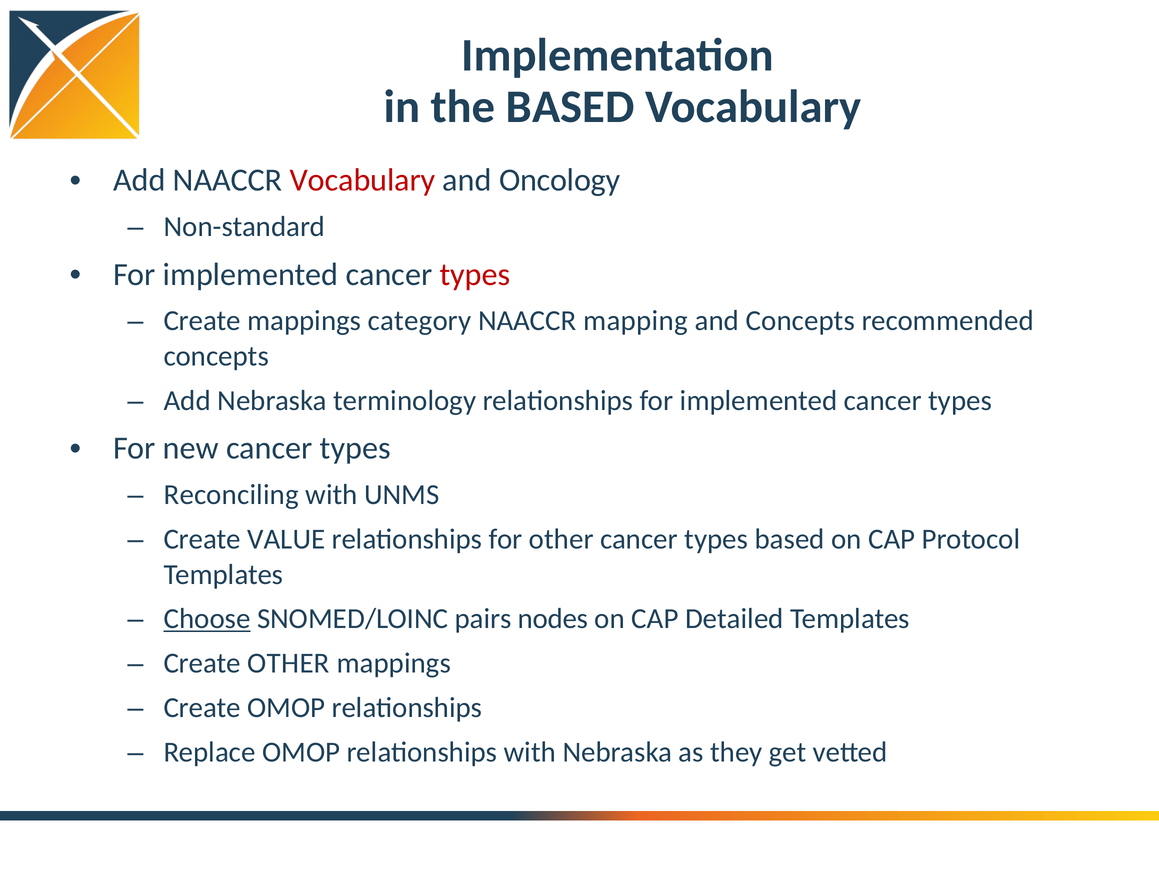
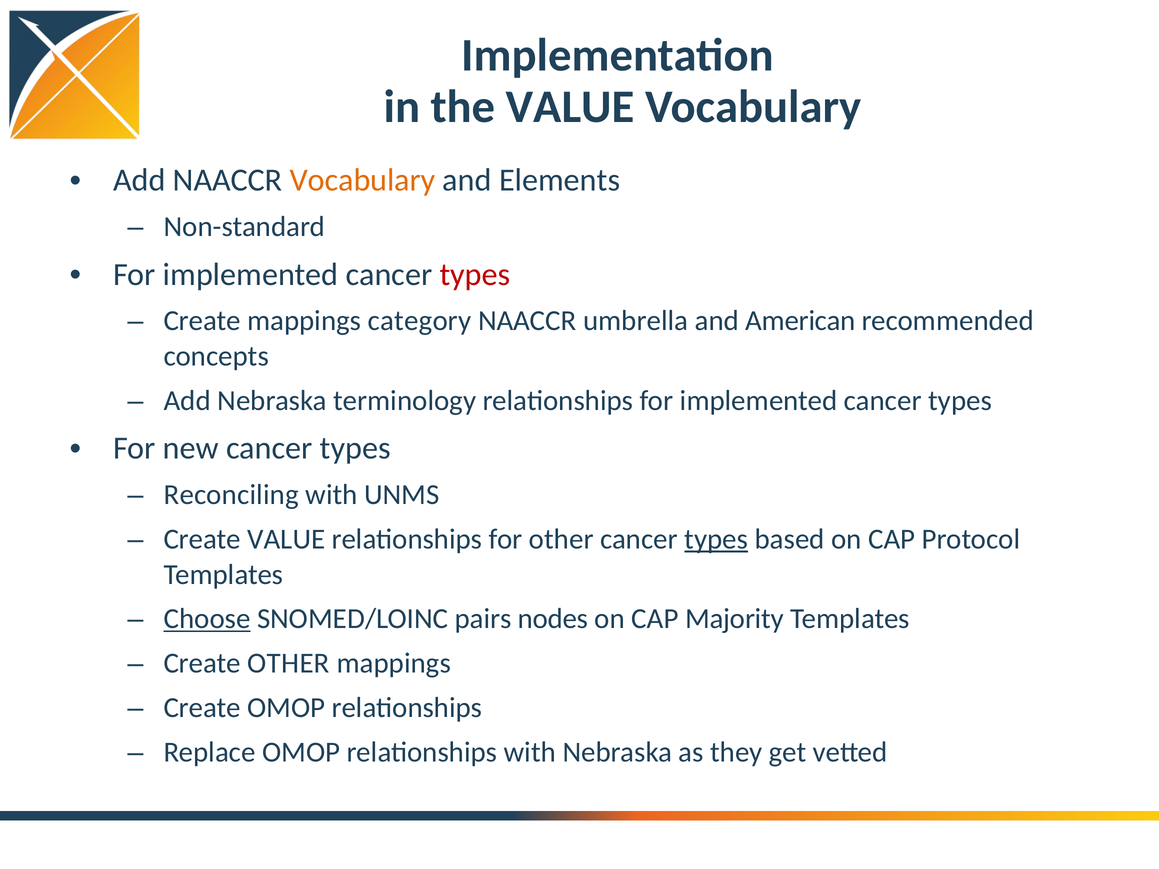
the BASED: BASED -> VALUE (570, 107)
Vocabulary colour: red -> orange (363, 180)
Oncology: Oncology -> Elements (560, 180)
mapping: mapping -> umbrella (636, 321)
and Concepts: Concepts -> American (801, 321)
types underline: none -> present (716, 539)
Detailed: Detailed -> Majority (734, 619)
